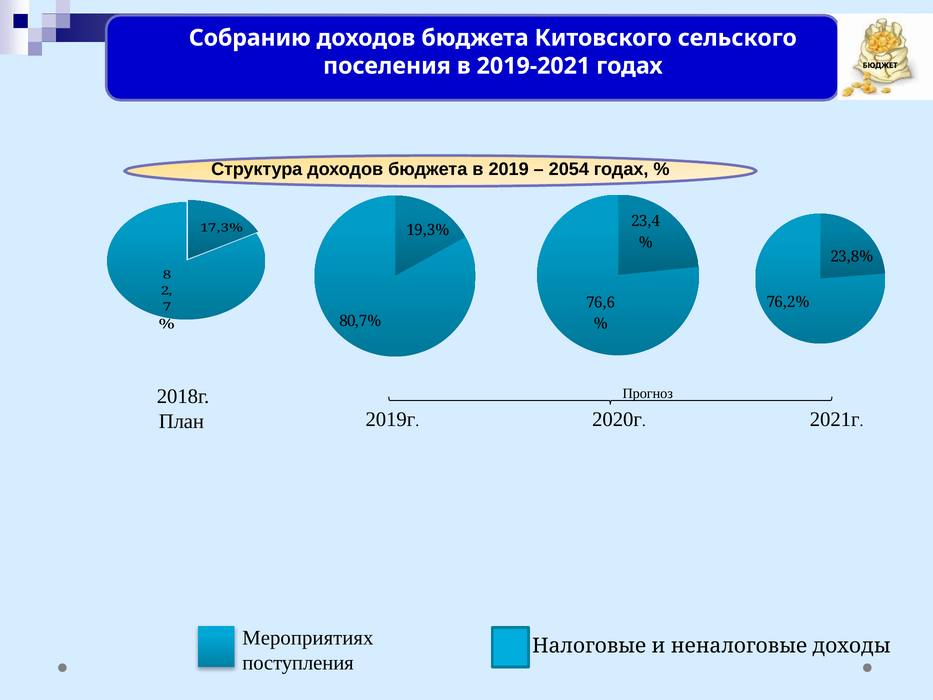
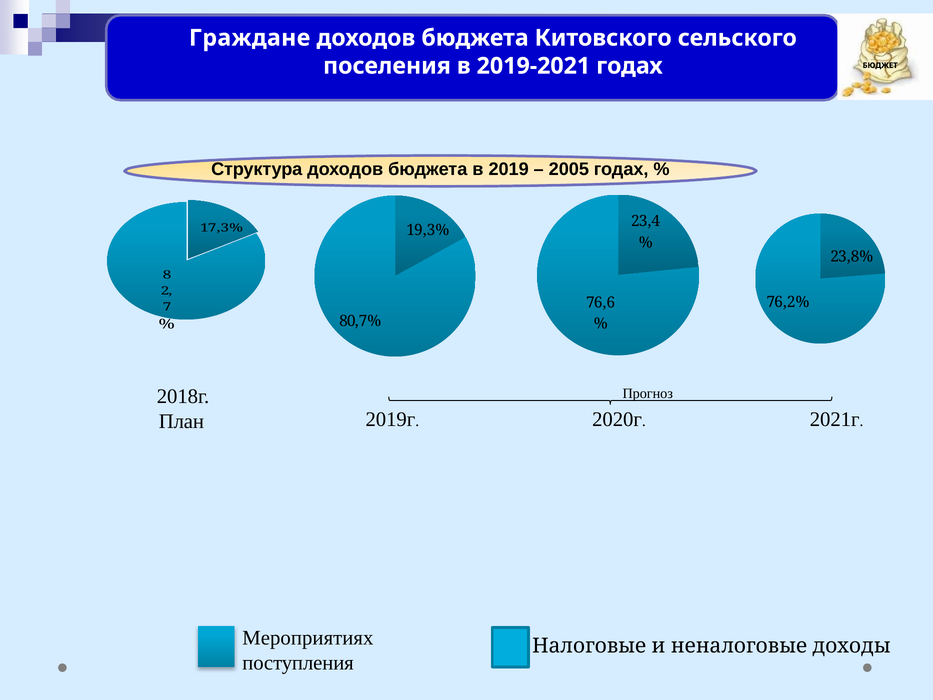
Собранию: Собранию -> Граждане (250, 38)
2054: 2054 -> 2005 (569, 169)
